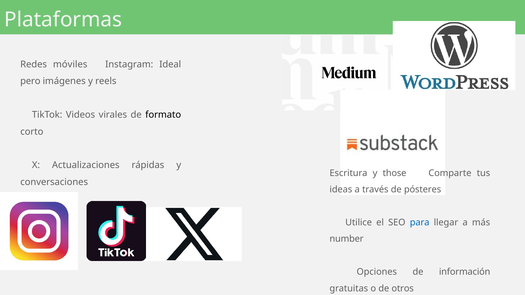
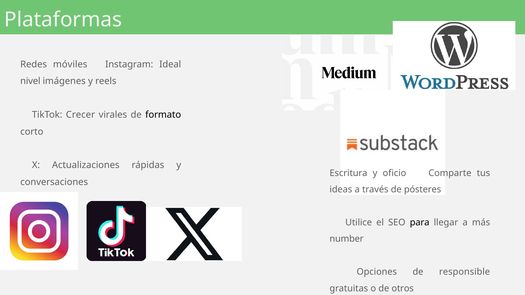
pero: pero -> nivel (30, 81)
Videos: Videos -> Crecer (80, 115)
those: those -> oficio (395, 173)
para colour: blue -> black (420, 223)
información: información -> responsible (465, 272)
